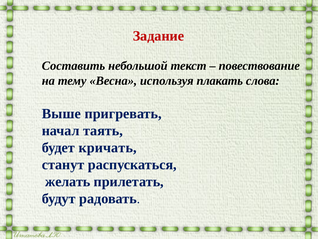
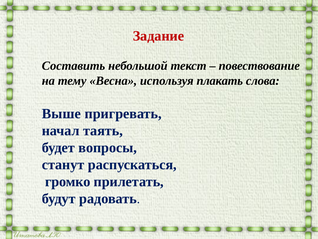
кричать: кричать -> вопросы (108, 147)
желать: желать -> громко (68, 181)
